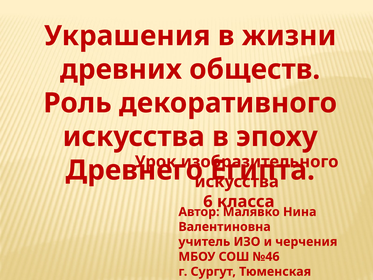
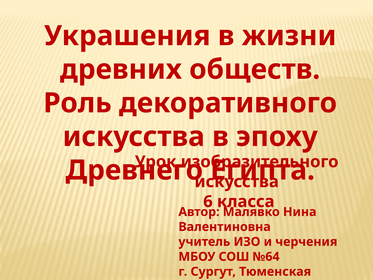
№46: №46 -> №64 (266, 256)
